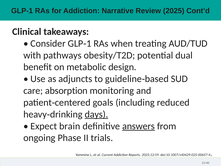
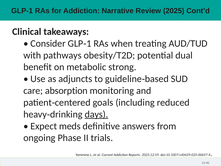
design: design -> strong (122, 67)
brain: brain -> meds (70, 126)
answers underline: present -> none (138, 126)
